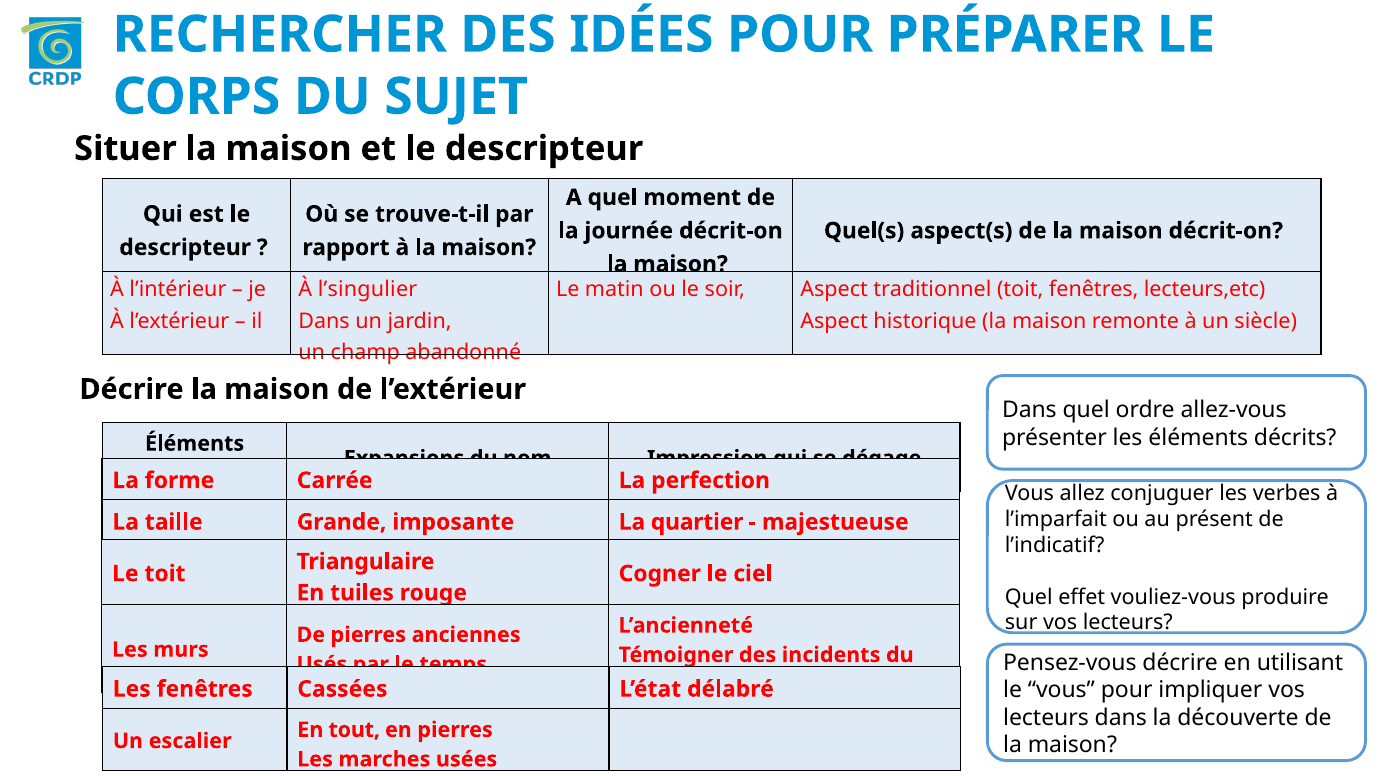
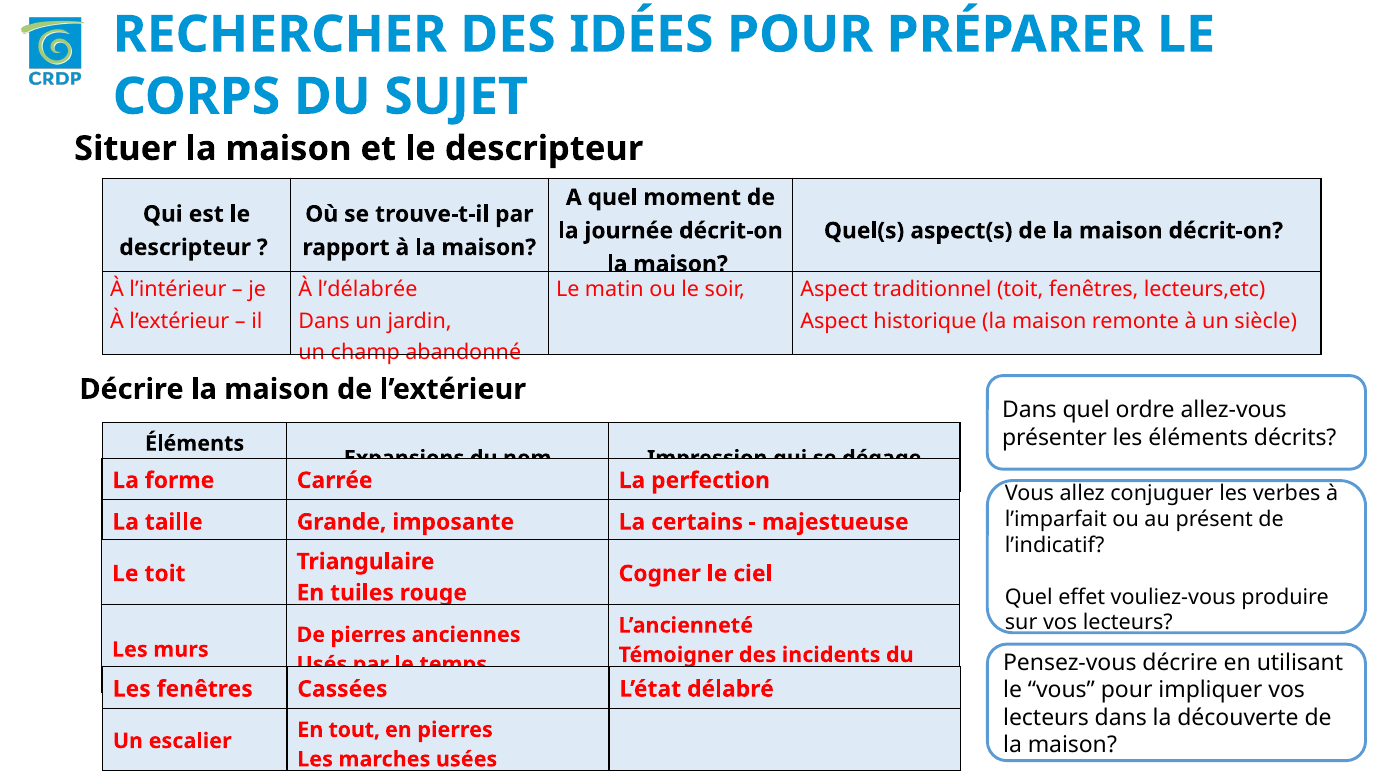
l’singulier: l’singulier -> l’délabrée (368, 290)
quartier: quartier -> certains (697, 522)
